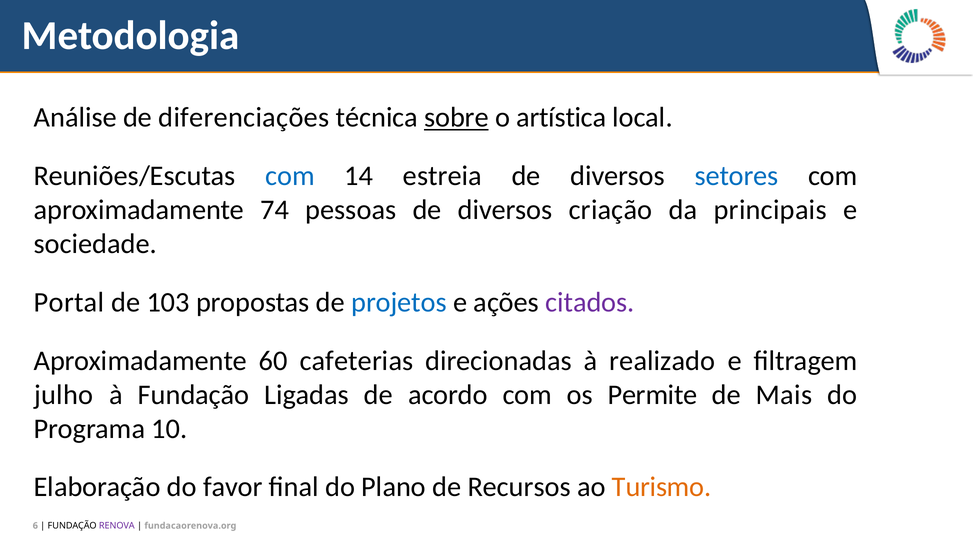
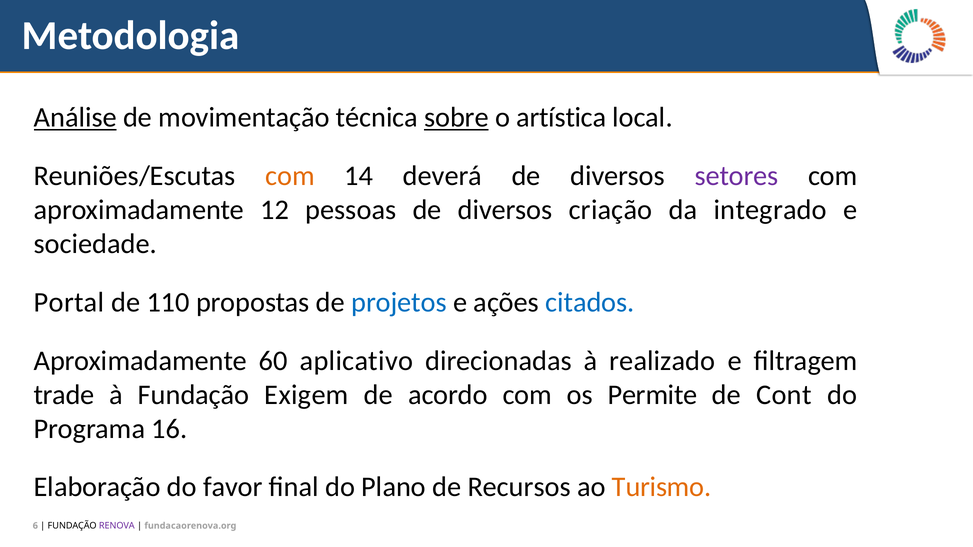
Análise underline: none -> present (75, 118)
diferenciações: diferenciações -> movimentação (244, 118)
com colour: blue -> orange (290, 176)
estreia: estreia -> deverá (442, 176)
setores colour: blue -> purple (737, 176)
74: 74 -> 12 (275, 210)
principais: principais -> integrado (770, 210)
103: 103 -> 110 (168, 302)
citados colour: purple -> blue (590, 302)
cafeterias: cafeterias -> aplicativo (356, 361)
julho: julho -> trade (64, 395)
Ligadas: Ligadas -> Exigem (306, 395)
Mais: Mais -> Cont (784, 395)
10: 10 -> 16 (169, 429)
